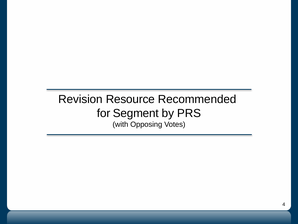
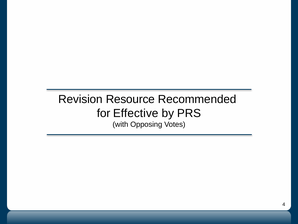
Segment: Segment -> Effective (136, 113)
